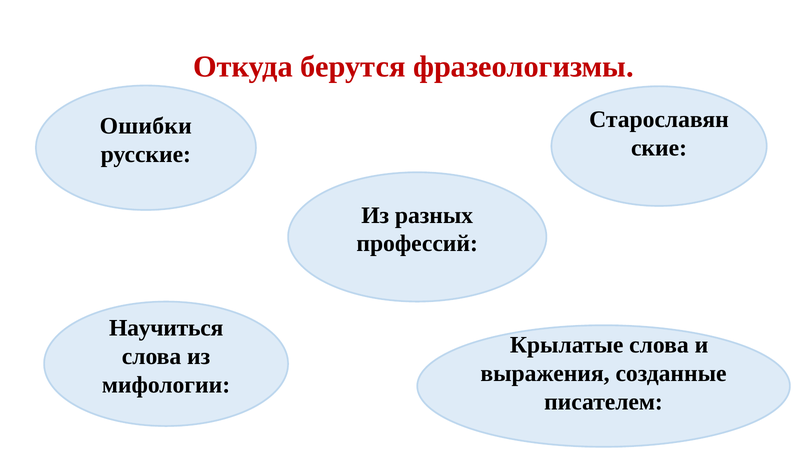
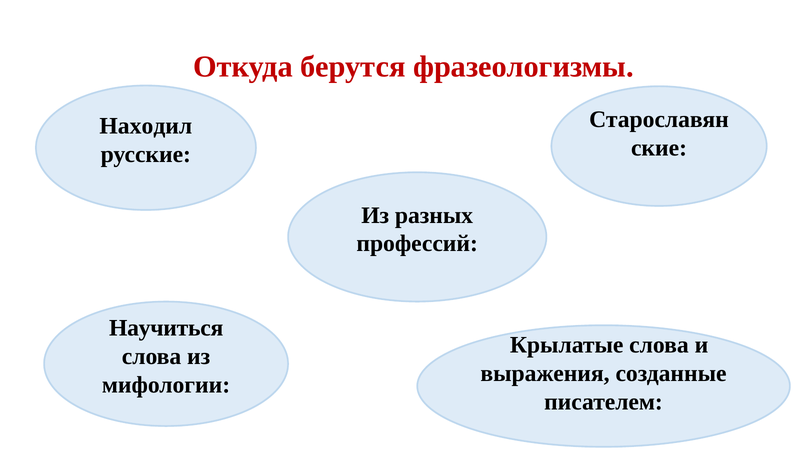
Ошибки: Ошибки -> Находил (146, 126)
